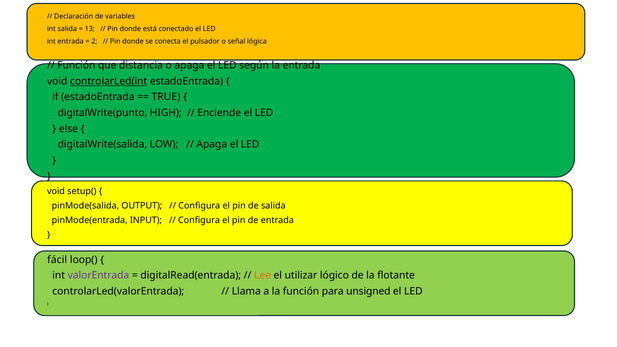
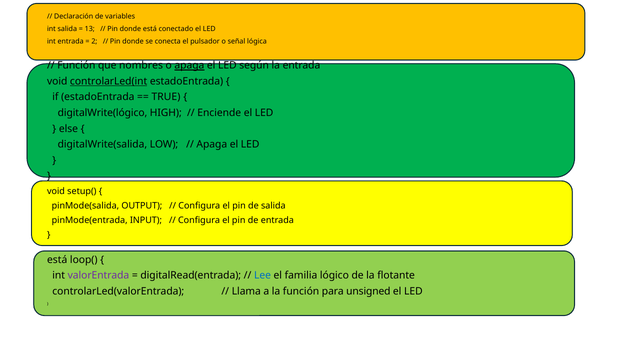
distancia: distancia -> nombres (141, 66)
apaga underline: none -> present (189, 66)
digitalWrite(punto: digitalWrite(punto -> digitalWrite(lógico (102, 113)
fácil: fácil -> está (57, 260)
Lee colour: orange -> blue (262, 275)
utilizar: utilizar -> familia (301, 275)
